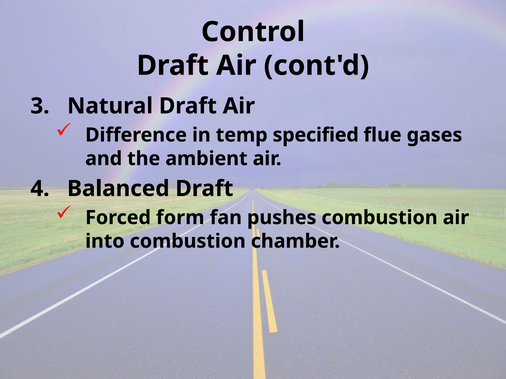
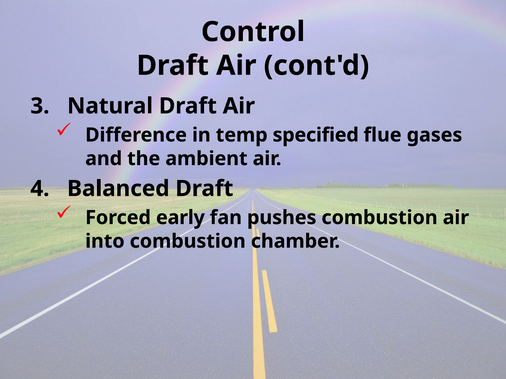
form: form -> early (180, 218)
